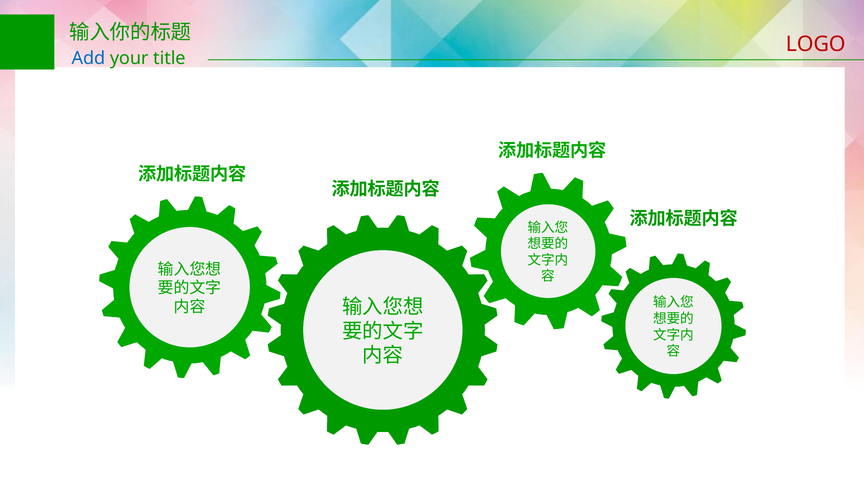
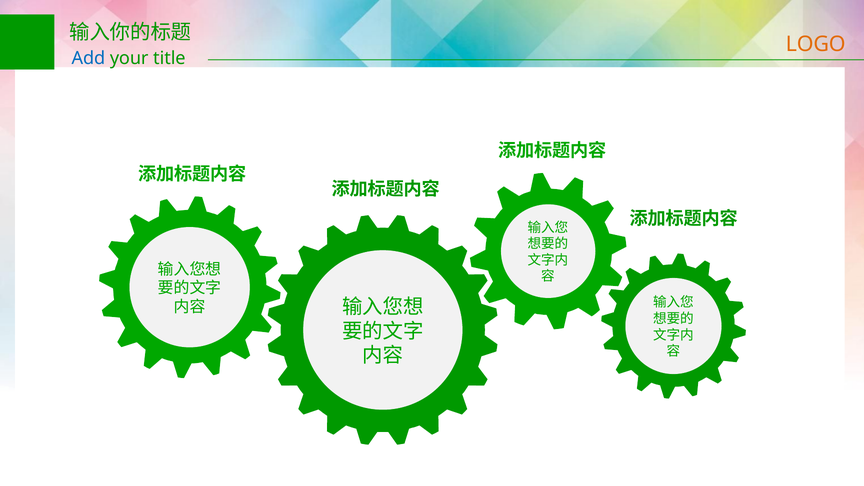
LOGO colour: red -> orange (816, 44)
